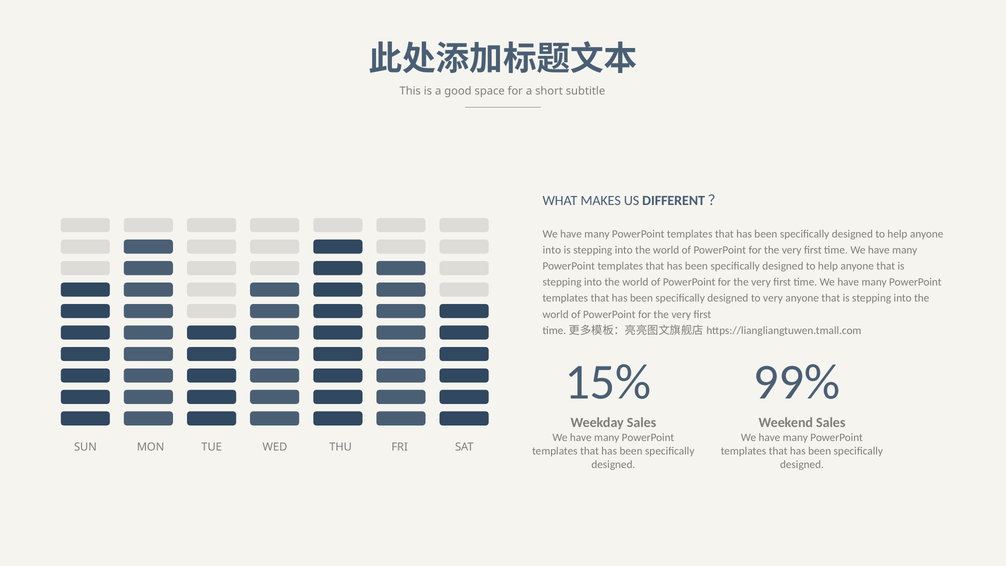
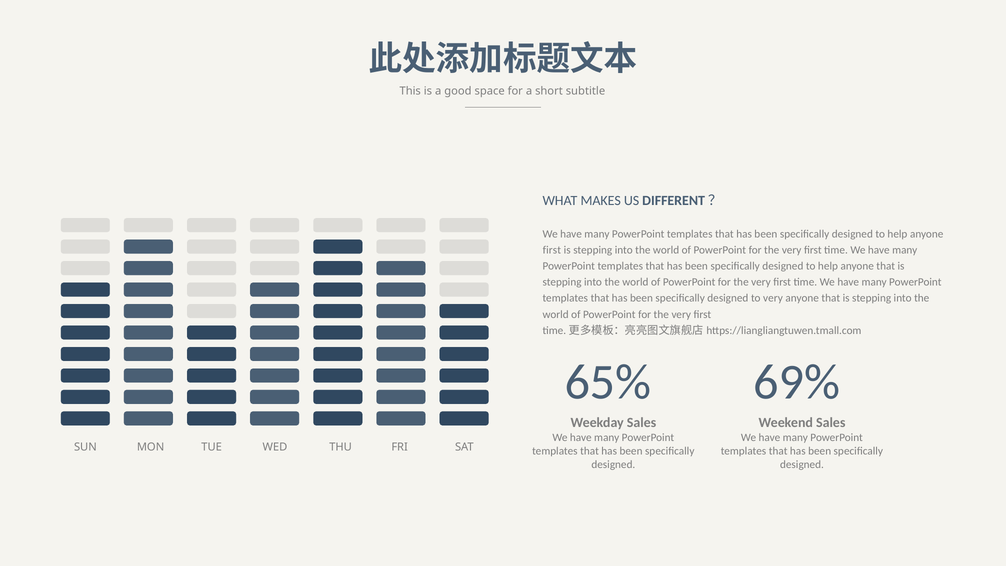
into: into -> first (552, 250)
15%: 15% -> 65% (608, 382)
99%: 99% -> 69% (797, 382)
